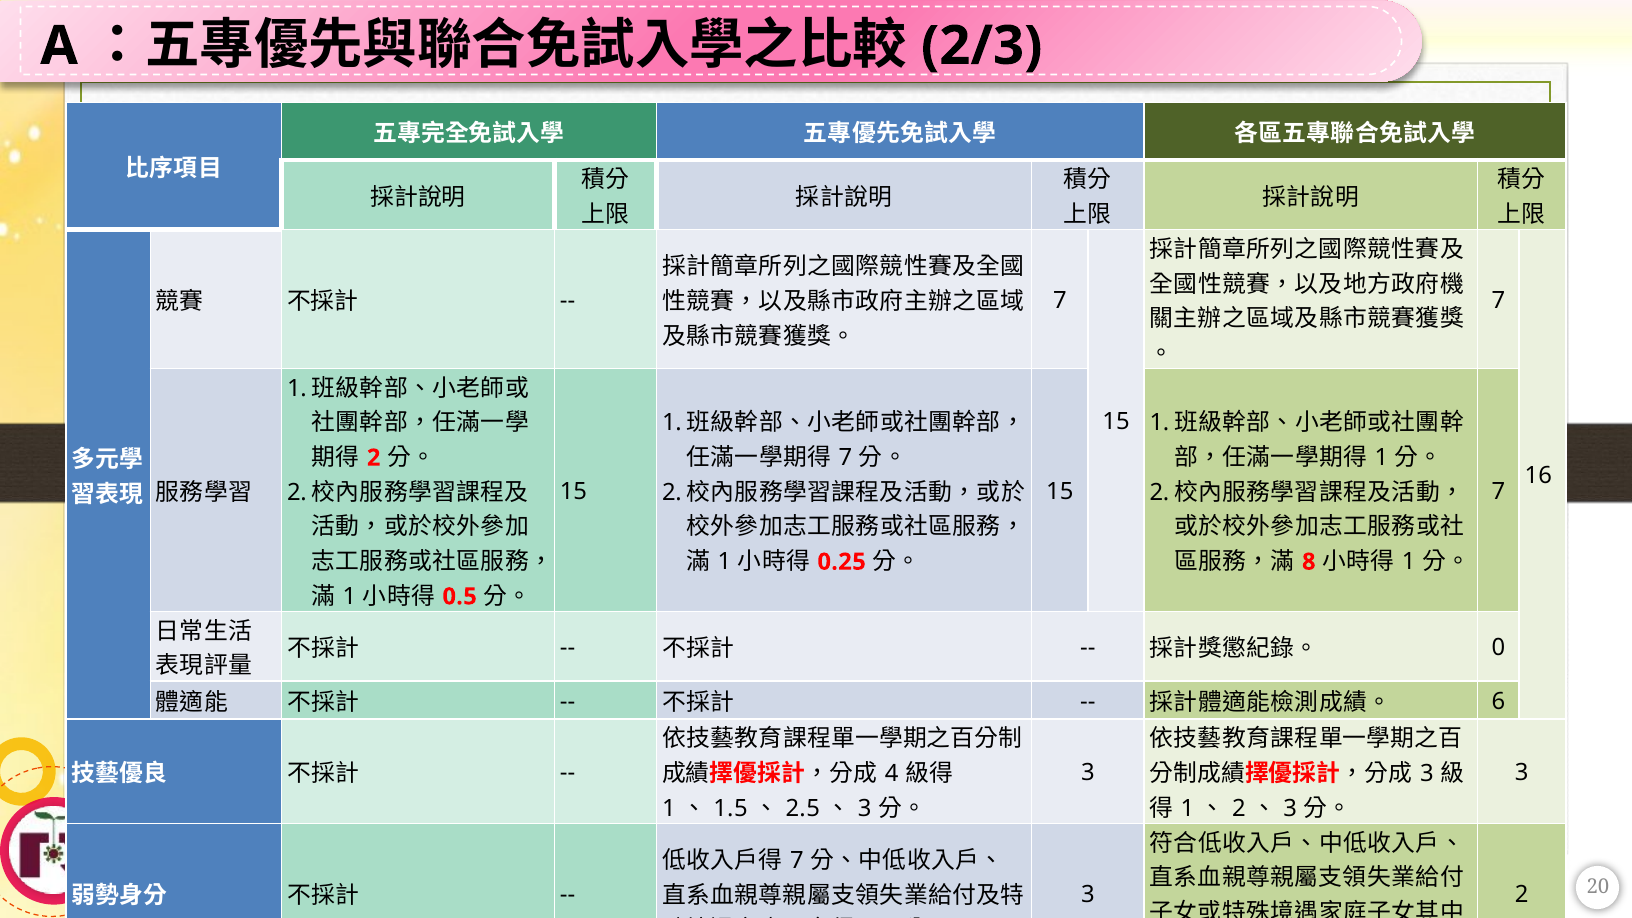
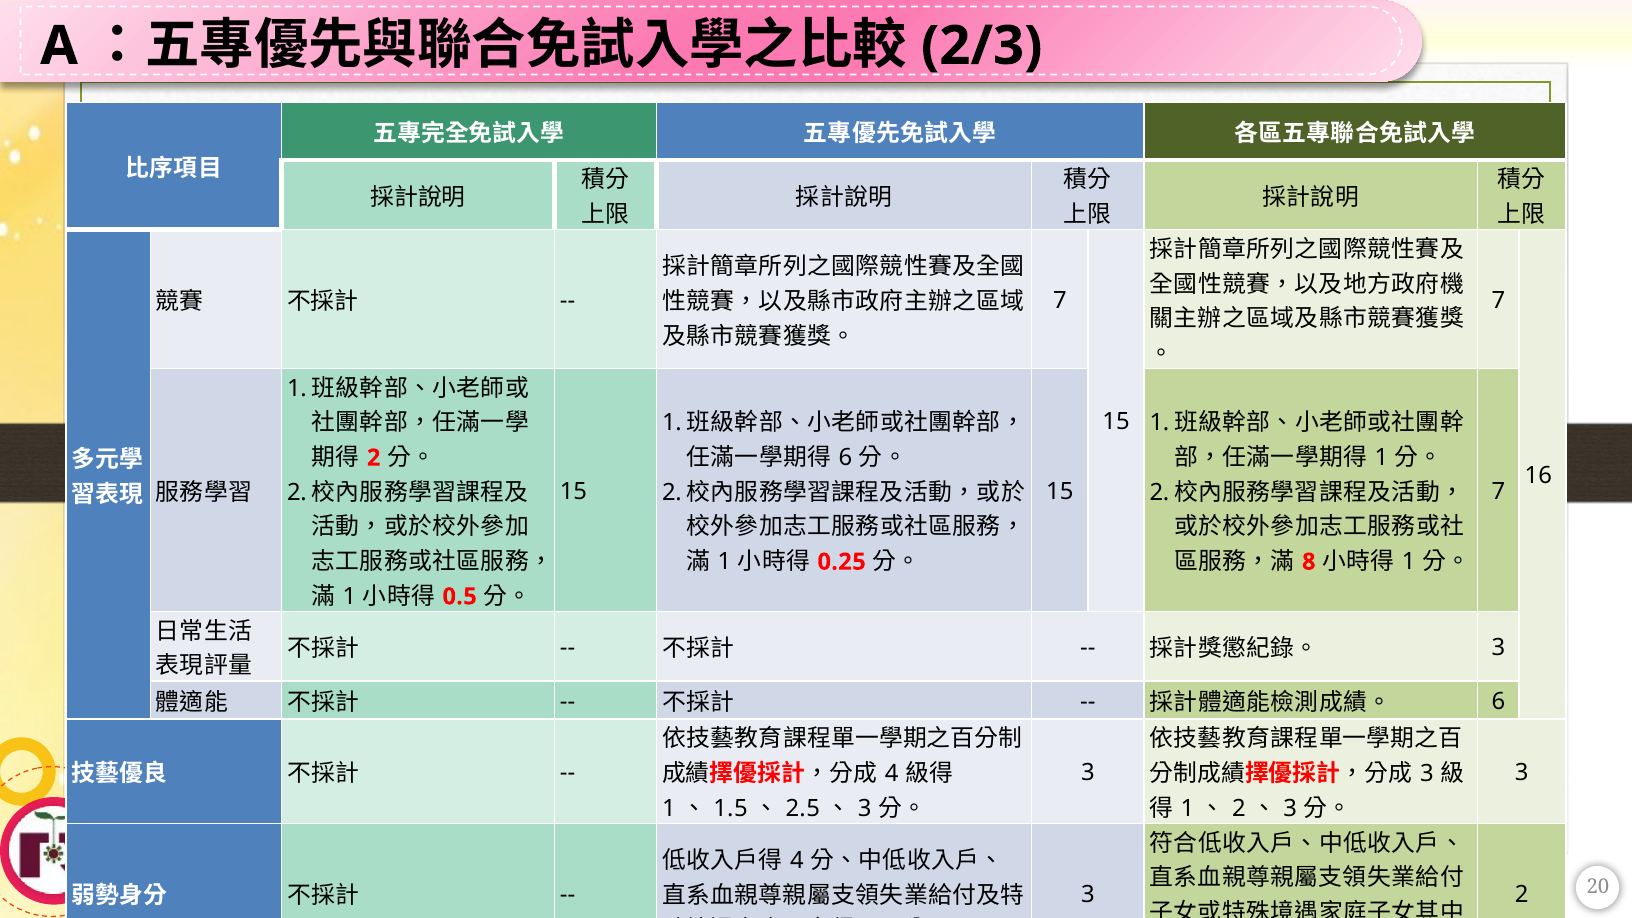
7: 7 -> 6 (845, 458)
0: 0 -> 3 (1498, 648)
7: 7 -> 4 (797, 861)
